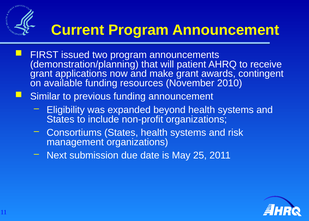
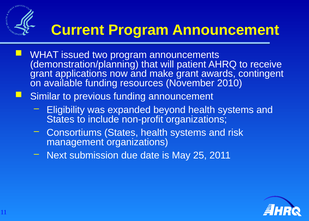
FIRST: FIRST -> WHAT (44, 55)
